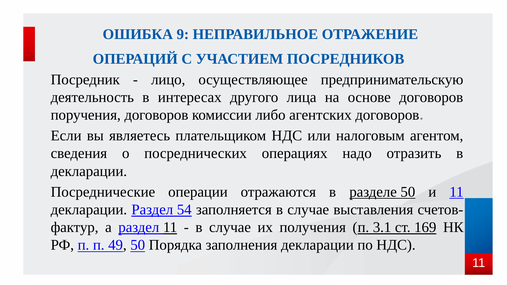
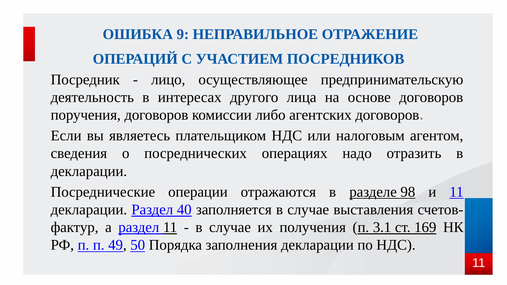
разделе 50: 50 -> 98 (408, 192)
54: 54 -> 40 (184, 210)
